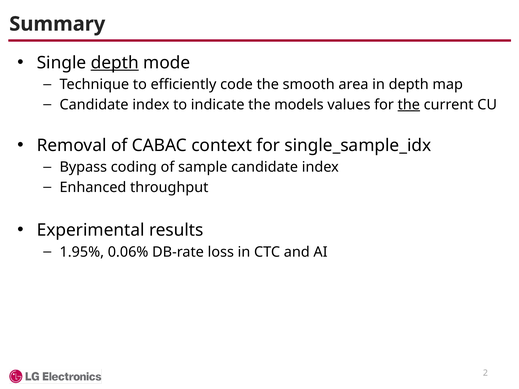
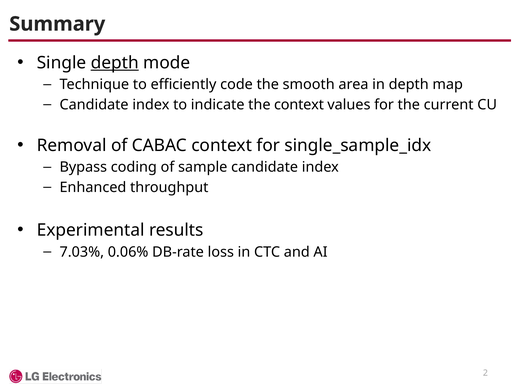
the models: models -> context (299, 105)
the underline: present -> none (409, 105)
1.95%: 1.95% -> 7.03% (82, 252)
